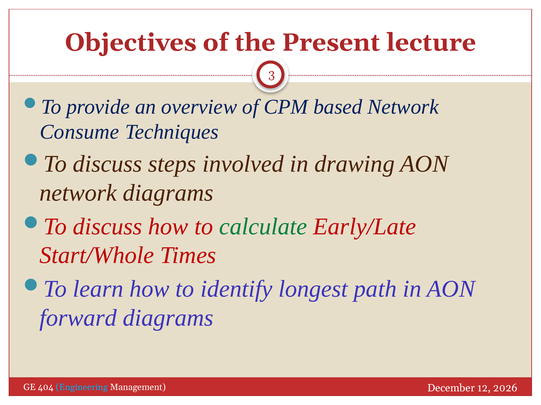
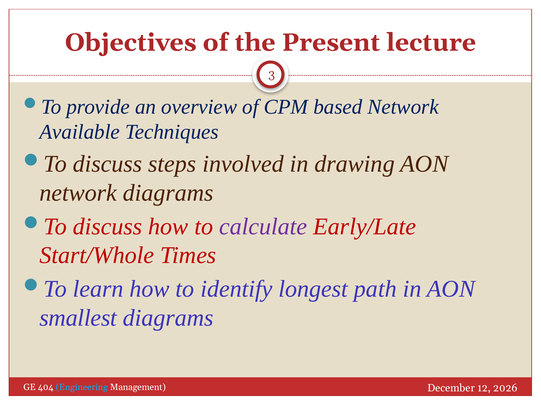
Consume: Consume -> Available (80, 132)
calculate colour: green -> purple (263, 227)
forward: forward -> smallest (78, 318)
